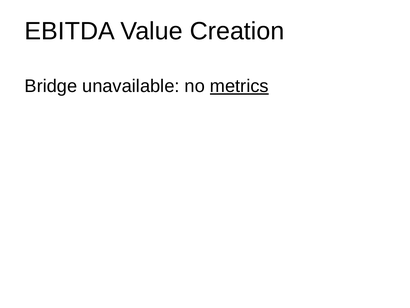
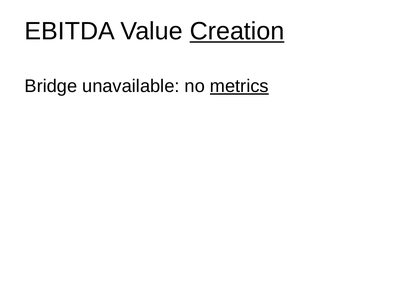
Creation underline: none -> present (237, 31)
